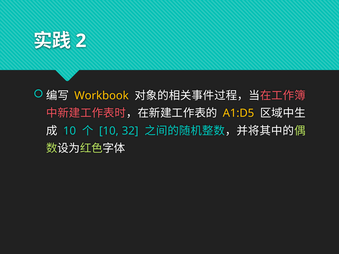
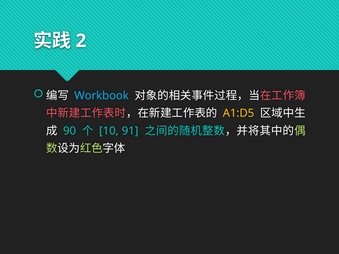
Workbook colour: yellow -> light blue (102, 96)
10: 10 -> 90 (70, 131)
32: 32 -> 91 (130, 131)
